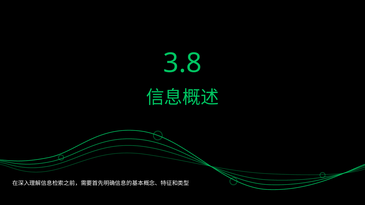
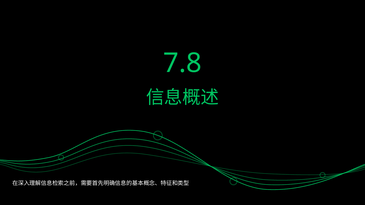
3.8: 3.8 -> 7.8 (182, 63)
